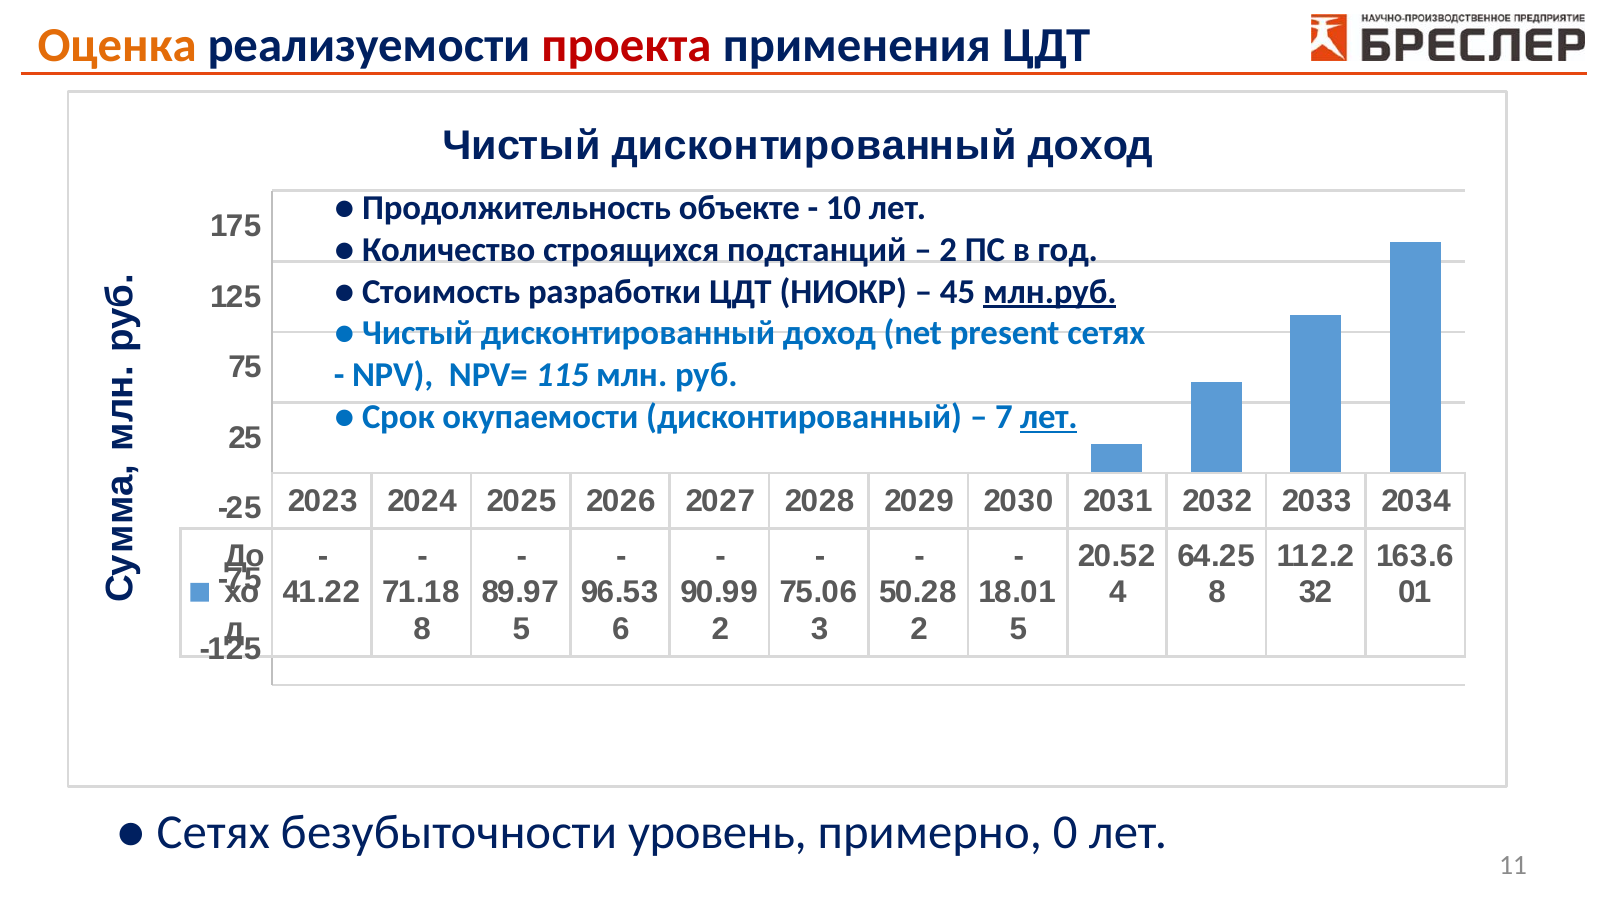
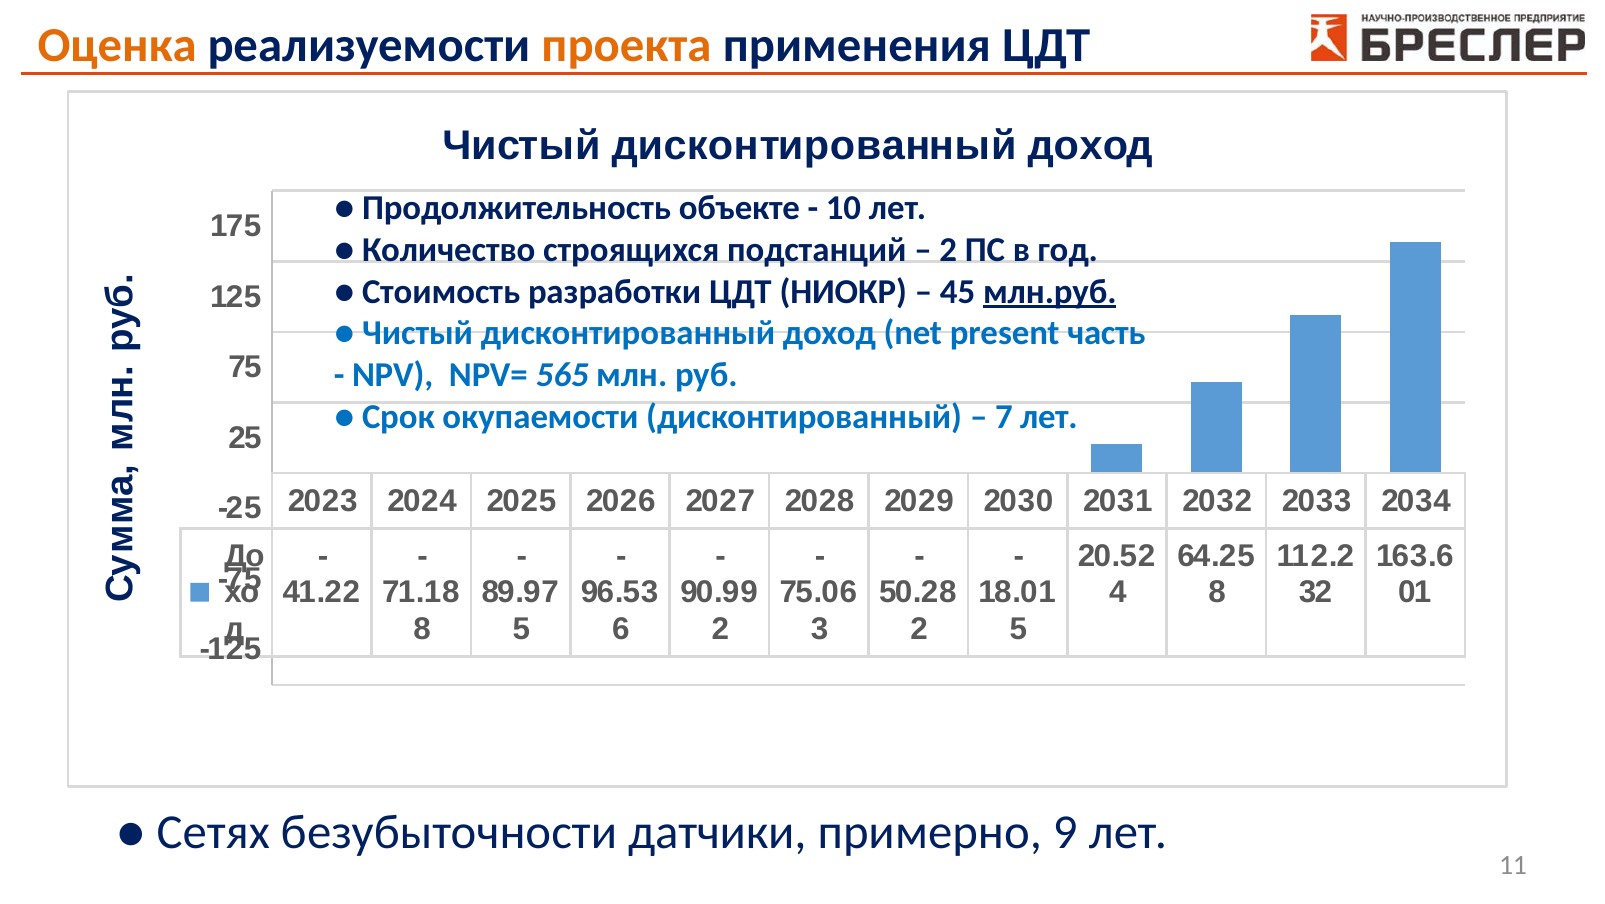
проекта colour: red -> orange (626, 45)
present сетях: сетях -> часть (1106, 333)
115: 115 -> 565 (562, 375)
лет underline: present -> none (1049, 417)
уровень: уровень -> датчики (717, 832)
0: 0 -> 9 (1065, 832)
